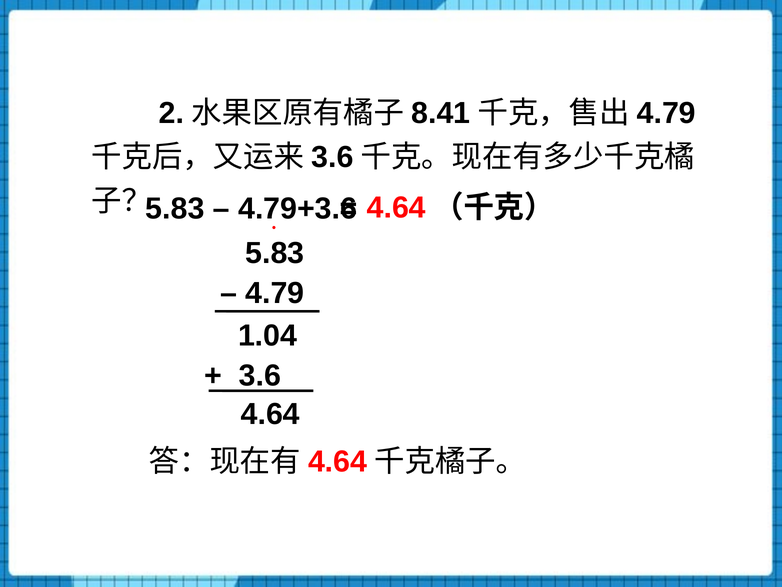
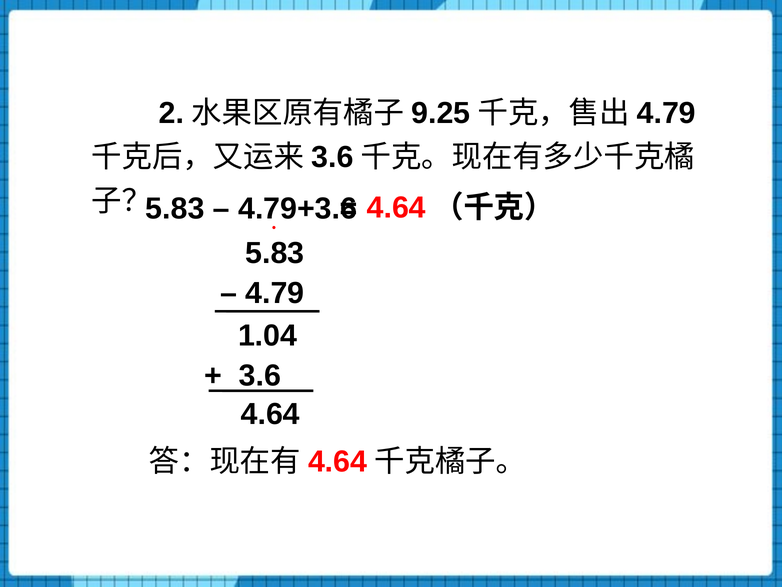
8.41: 8.41 -> 9.25 (441, 113)
